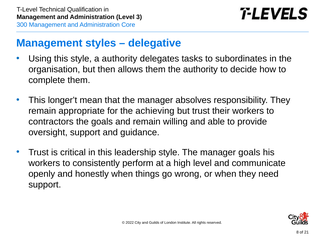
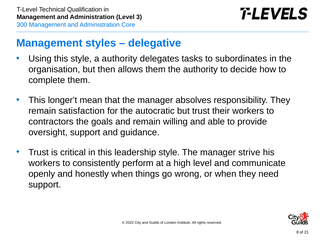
appropriate: appropriate -> satisfaction (82, 111)
achieving: achieving -> autocratic (155, 111)
manager goals: goals -> strive (249, 153)
